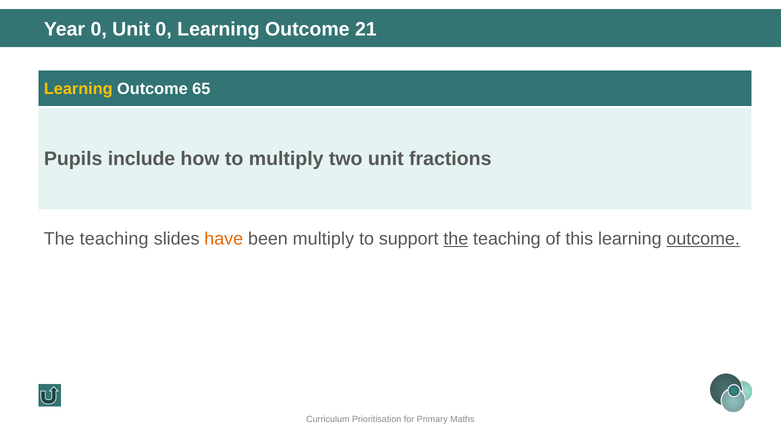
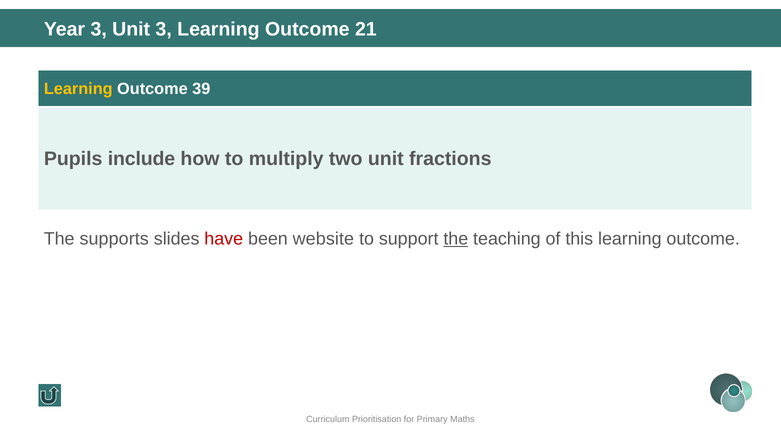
Year 0: 0 -> 3 (99, 29)
Unit 0: 0 -> 3 (164, 29)
65: 65 -> 39 (201, 89)
teaching: teaching -> supports (114, 239)
have colour: orange -> red (224, 239)
been multiply: multiply -> website (323, 239)
outcome underline: present -> none (703, 239)
